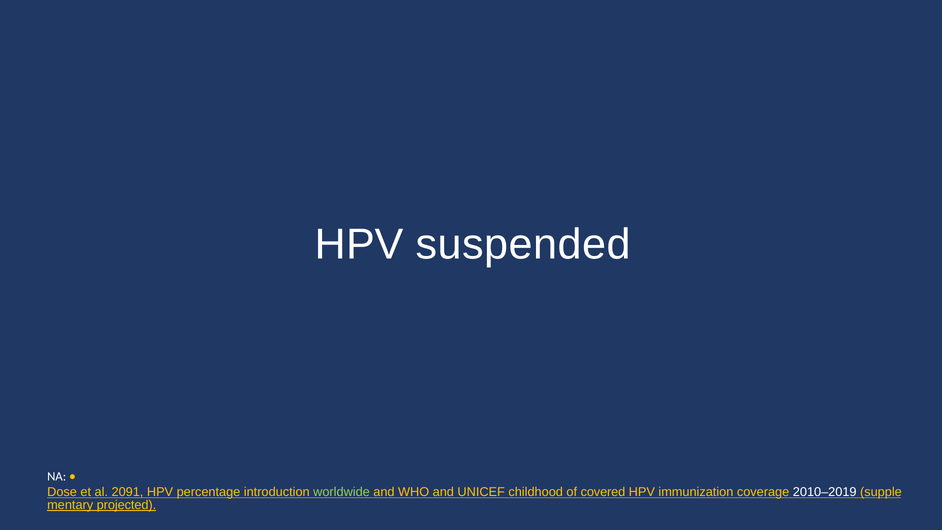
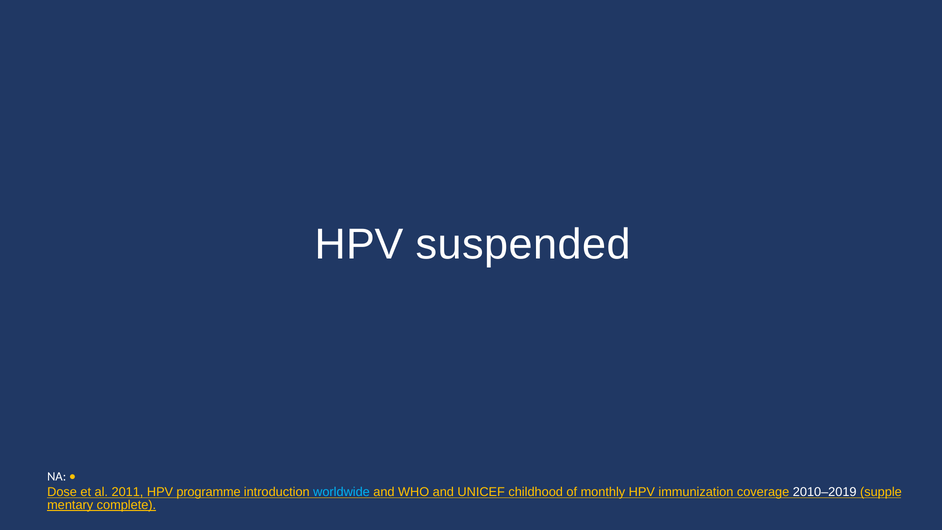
2091: 2091 -> 2011 (127, 492)
percentage: percentage -> programme (209, 492)
worldwide colour: light green -> light blue (342, 492)
covered: covered -> monthly (603, 492)
projected: projected -> complete (126, 505)
